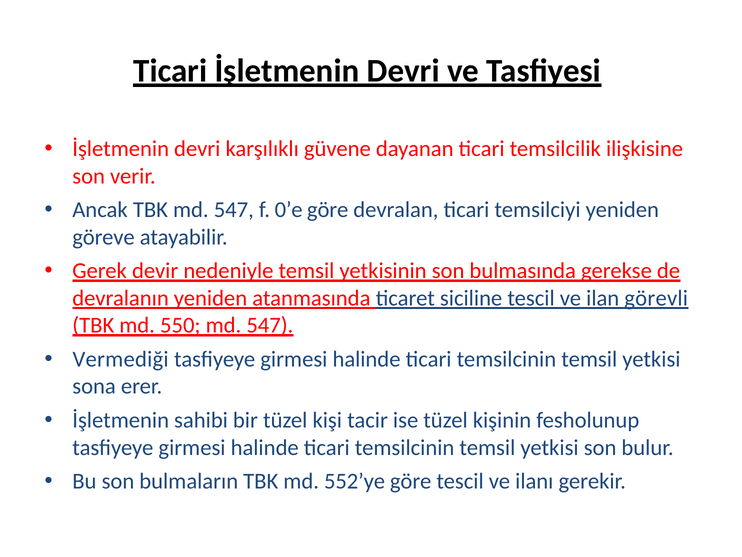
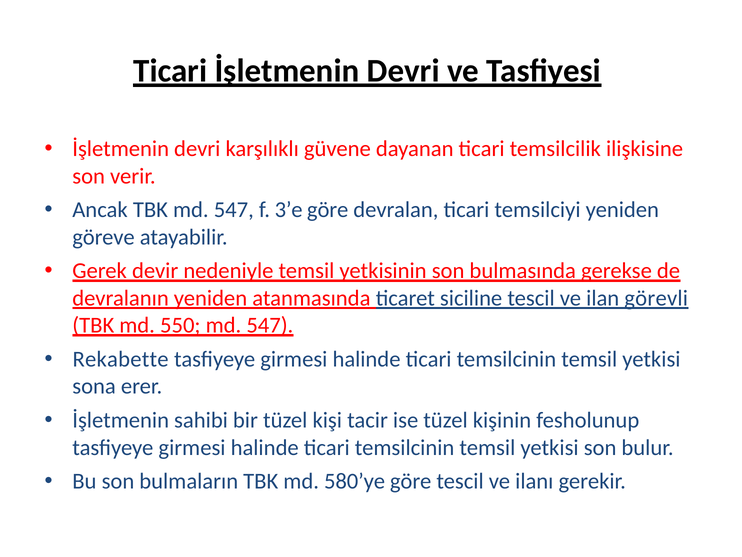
0’e: 0’e -> 3’e (289, 210)
Vermediği: Vermediği -> Rekabette (121, 359)
552’ye: 552’ye -> 580’ye (355, 481)
